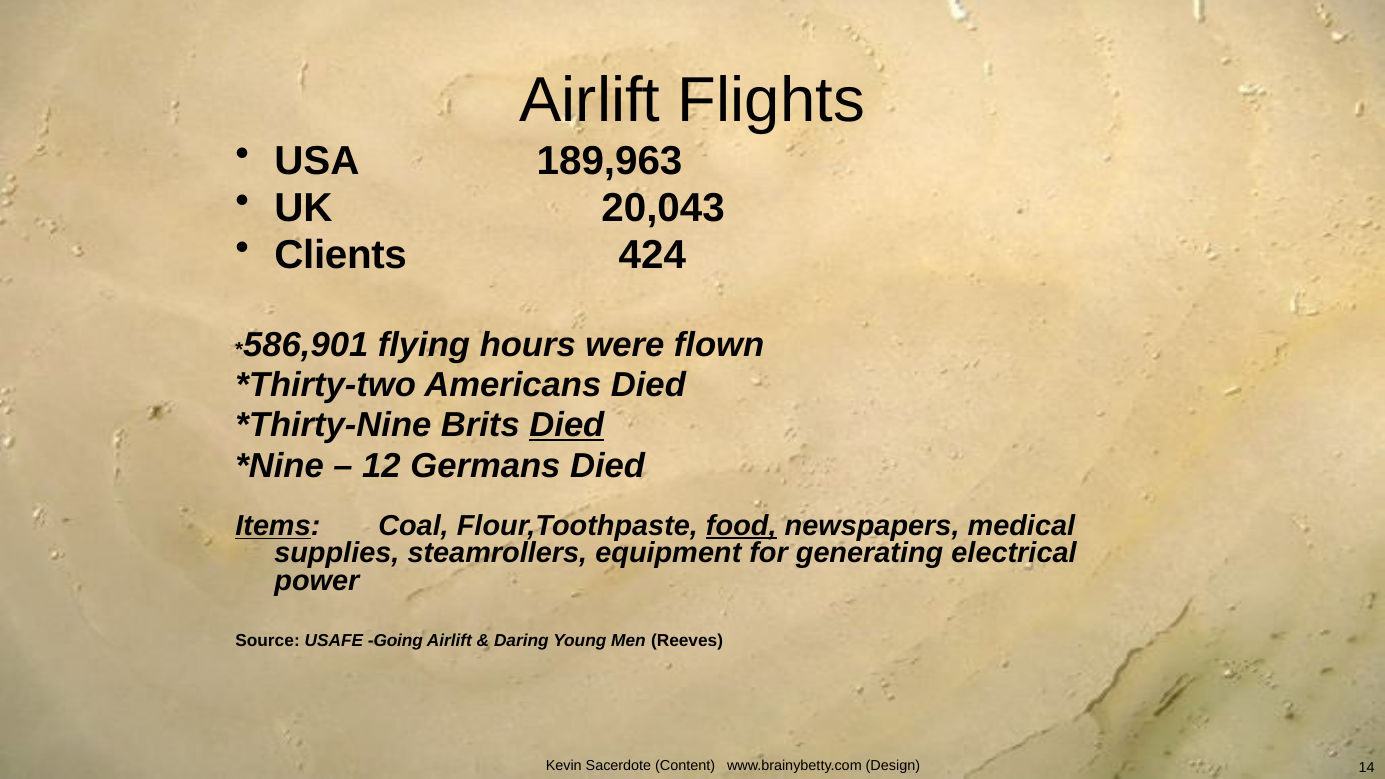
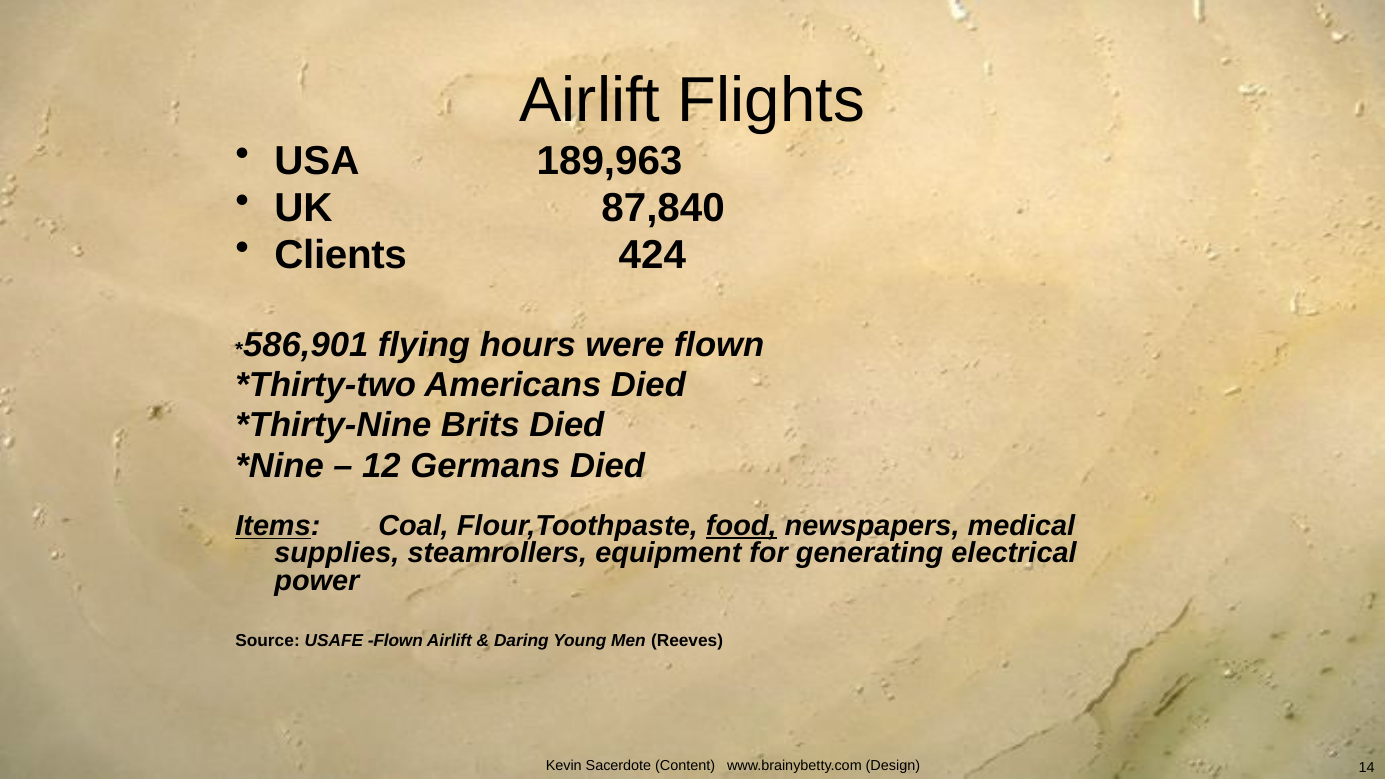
20,043: 20,043 -> 87,840 (663, 208)
Died underline: present -> none (567, 426)
USAFE Going: Going -> Flown (395, 641)
